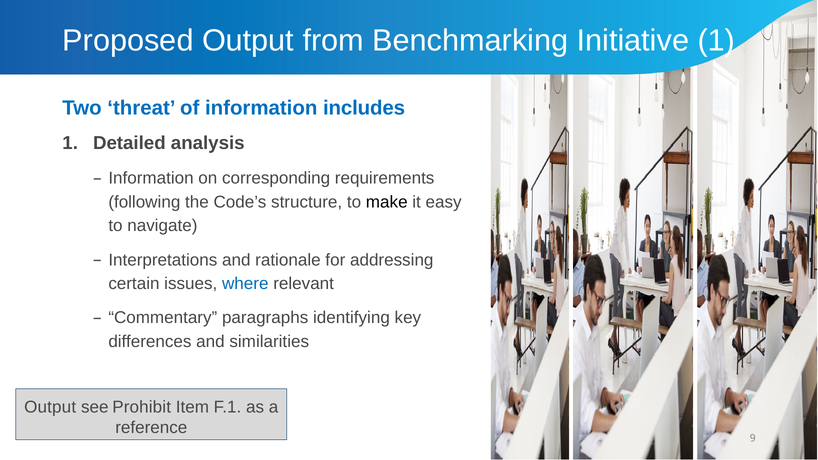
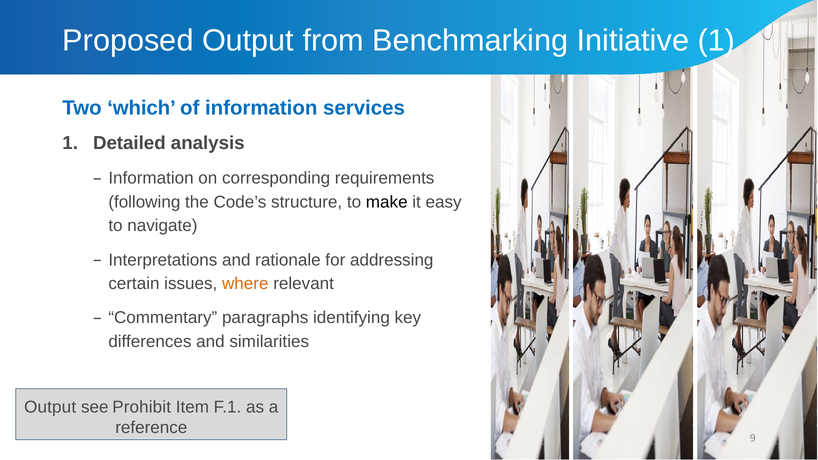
threat: threat -> which (142, 108)
includes: includes -> services (364, 108)
where colour: blue -> orange (245, 284)
